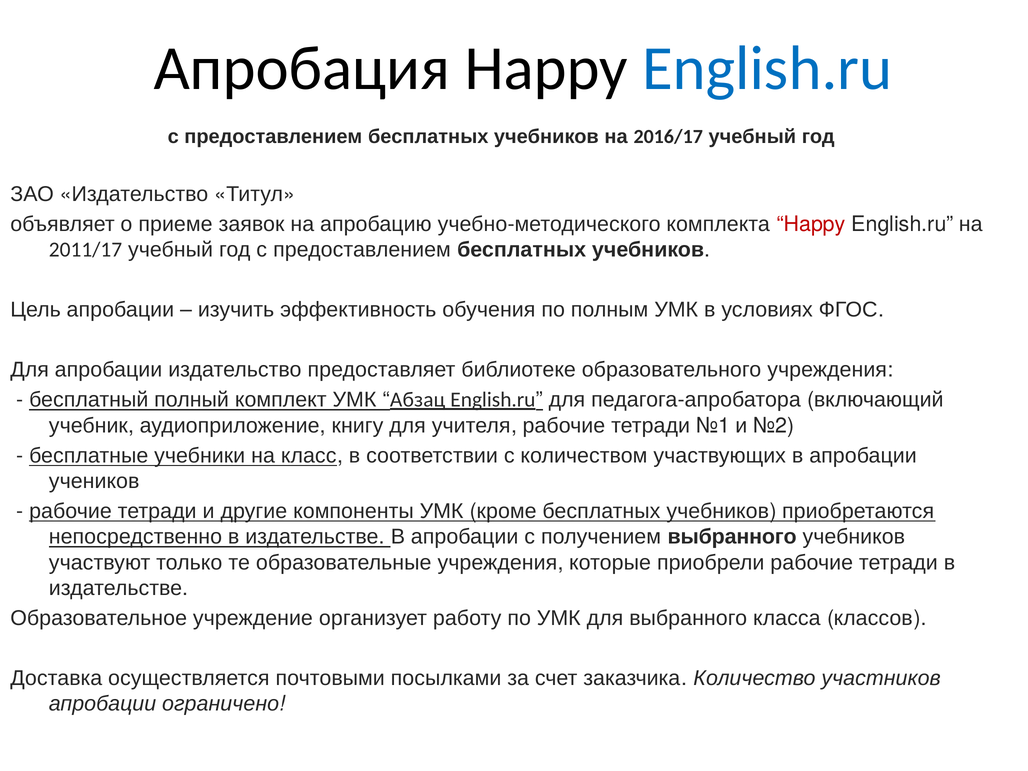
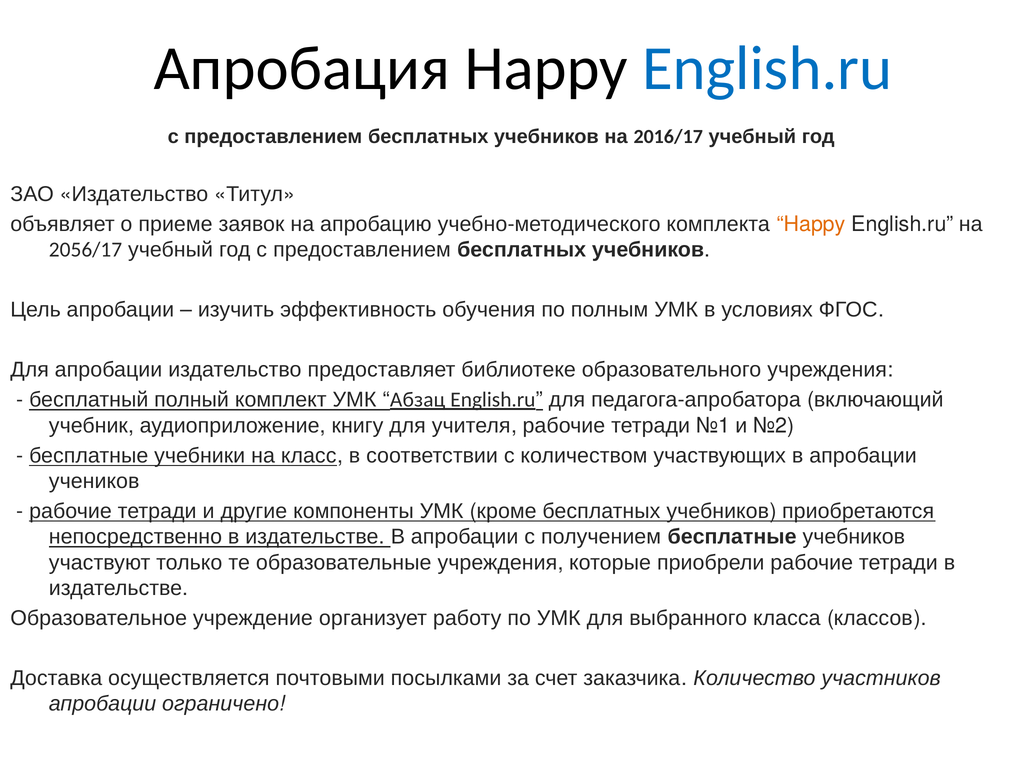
Happy colour: red -> orange (811, 224)
2011/17: 2011/17 -> 2056/17 (86, 250)
получением выбранного: выбранного -> бесплатные (732, 537)
